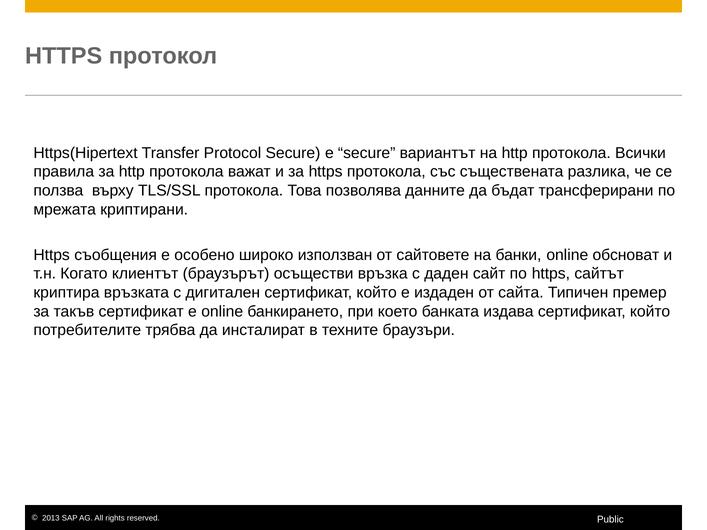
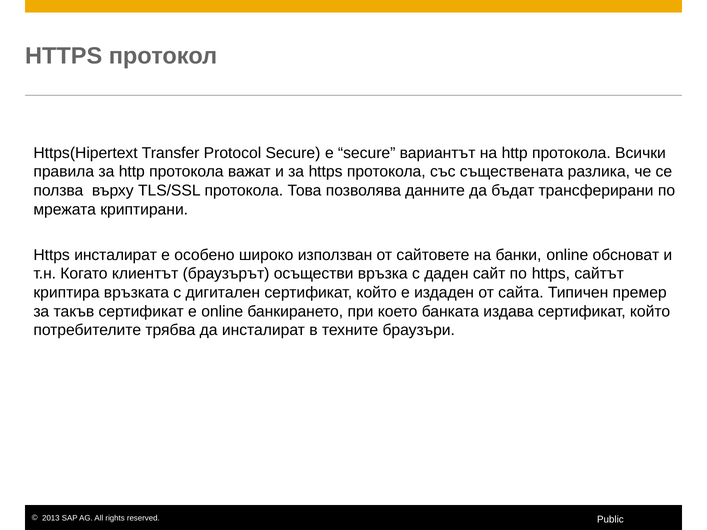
Https съобщения: съобщения -> инсталират (116, 255)
